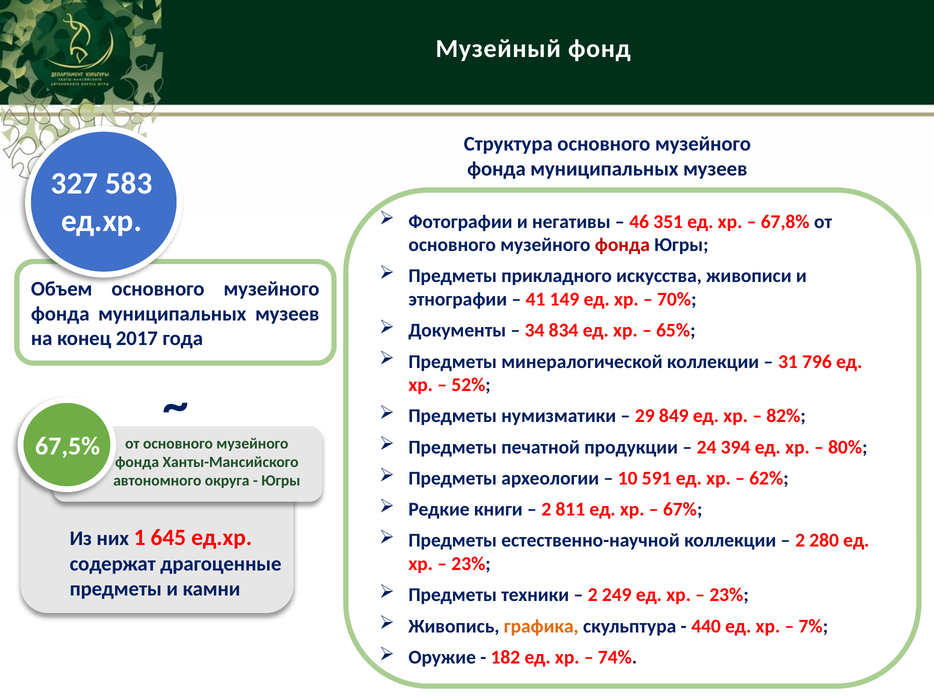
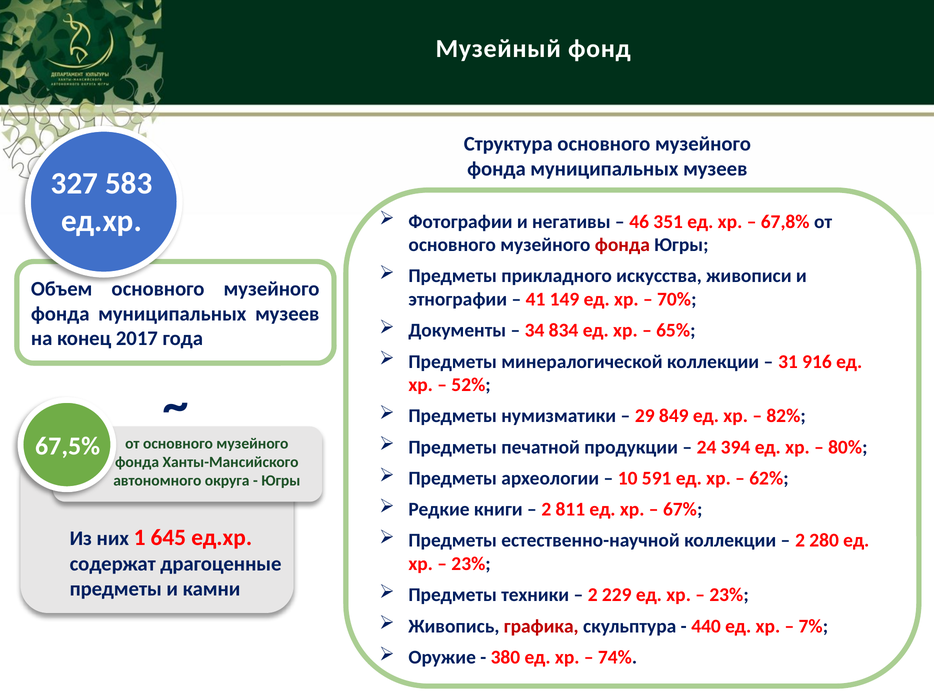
796: 796 -> 916 (817, 362)
249: 249 -> 229 (617, 595)
графика colour: orange -> red (541, 627)
182: 182 -> 380 (505, 658)
